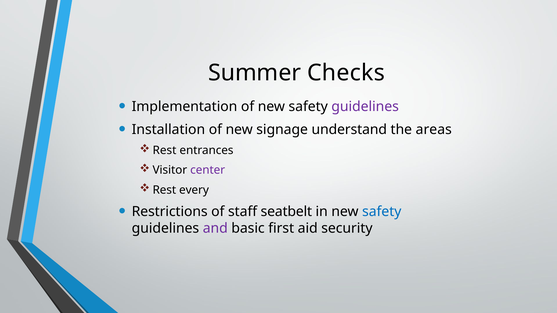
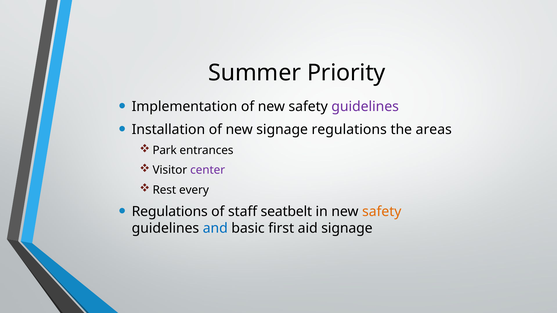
Checks: Checks -> Priority (346, 73)
signage understand: understand -> regulations (349, 130)
Rest: Rest -> Park (165, 151)
Restrictions: Restrictions -> Regulations (170, 212)
safety colour: blue -> orange (382, 212)
and colour: purple -> blue (215, 229)
aid security: security -> signage (347, 229)
